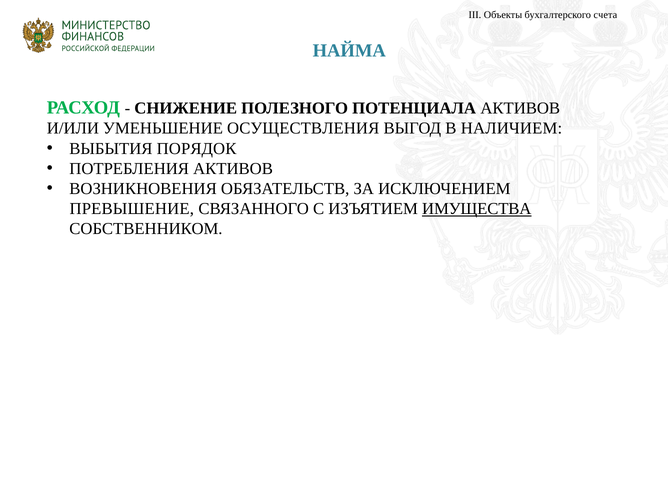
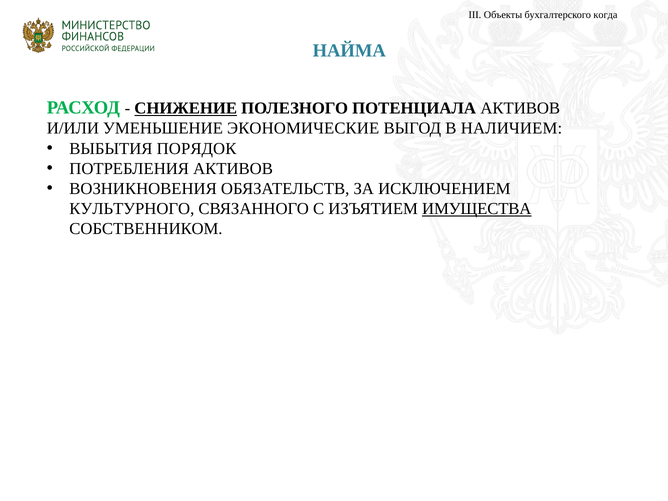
счета: счета -> когда (605, 15)
СНИЖЕНИЕ underline: none -> present (186, 108)
ОСУЩЕСТВЛЕНИЯ: ОСУЩЕСТВЛЕНИЯ -> ЭКОНОМИЧЕСКИЕ (303, 128)
ПРЕВЫШЕНИЕ: ПРЕВЫШЕНИЕ -> КУЛЬТУРНОГО (132, 209)
